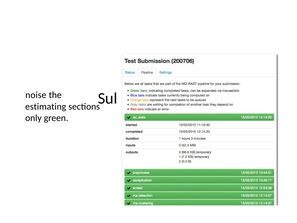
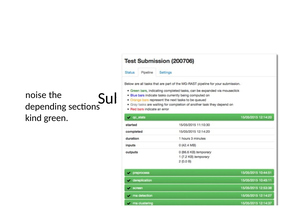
estimating: estimating -> depending (46, 106)
only: only -> kind (33, 118)
